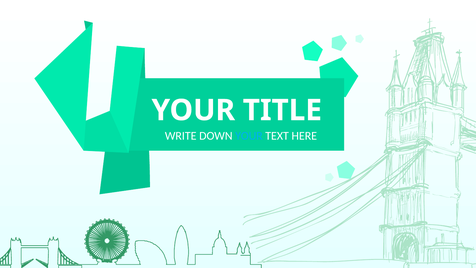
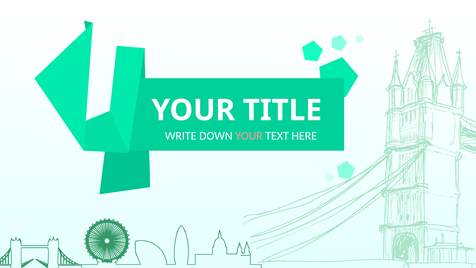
YOUR colour: light blue -> pink (249, 136)
